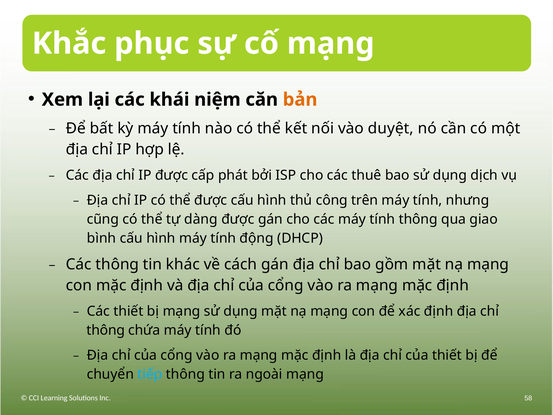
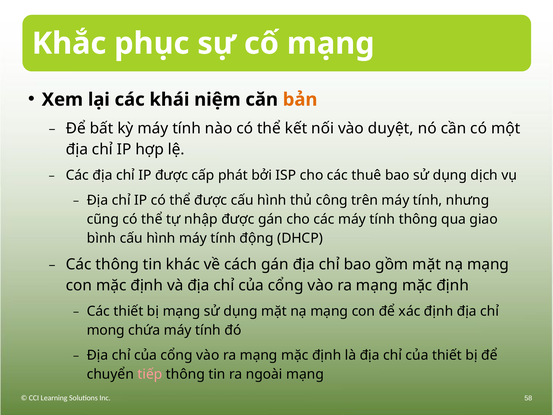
dàng: dàng -> nhập (201, 219)
thông: thông -> mong (106, 330)
tiếp colour: light blue -> pink (150, 374)
